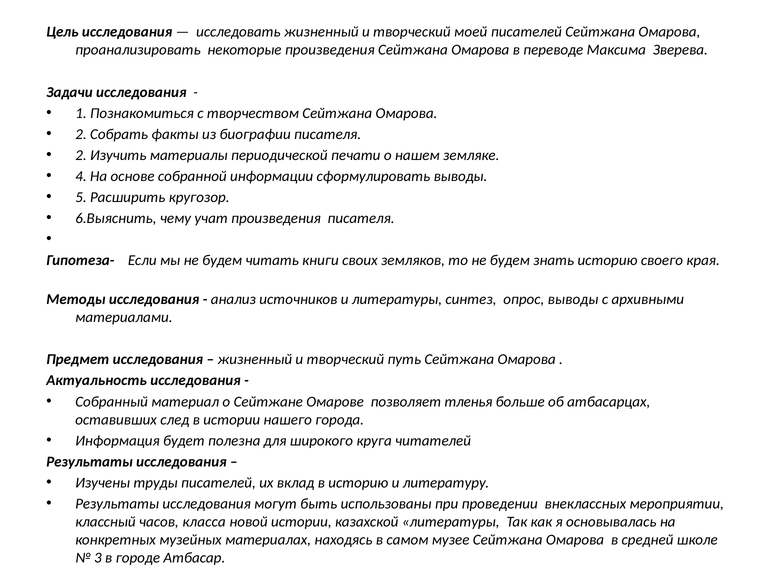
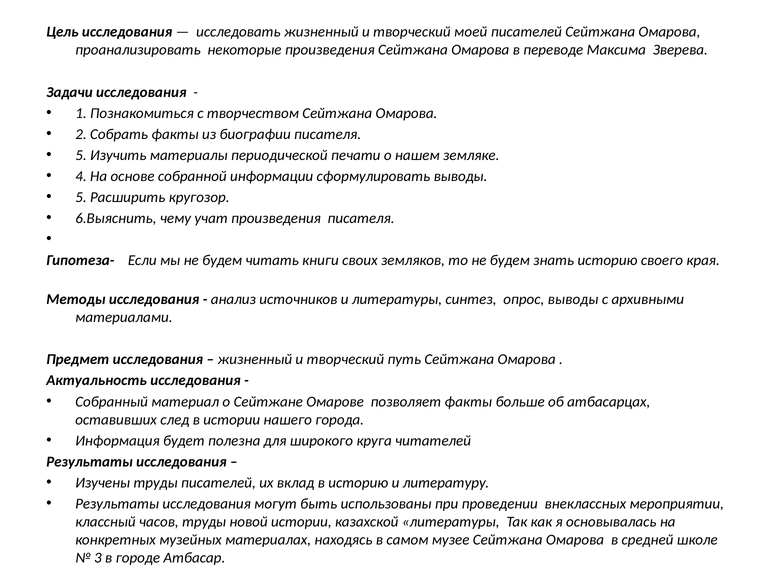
2: 2 -> 5 (81, 155)
позволяет тленья: тленья -> факты (468, 402)
часов класса: класса -> труды (204, 522)
